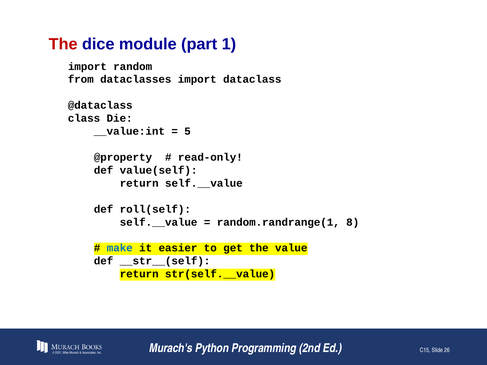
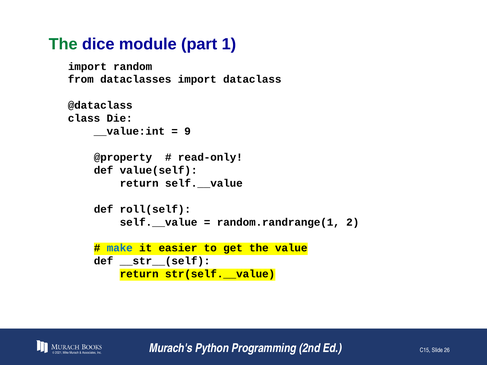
The colour: red -> green (63, 44)
5: 5 -> 9 (188, 131)
8: 8 -> 2 (353, 222)
